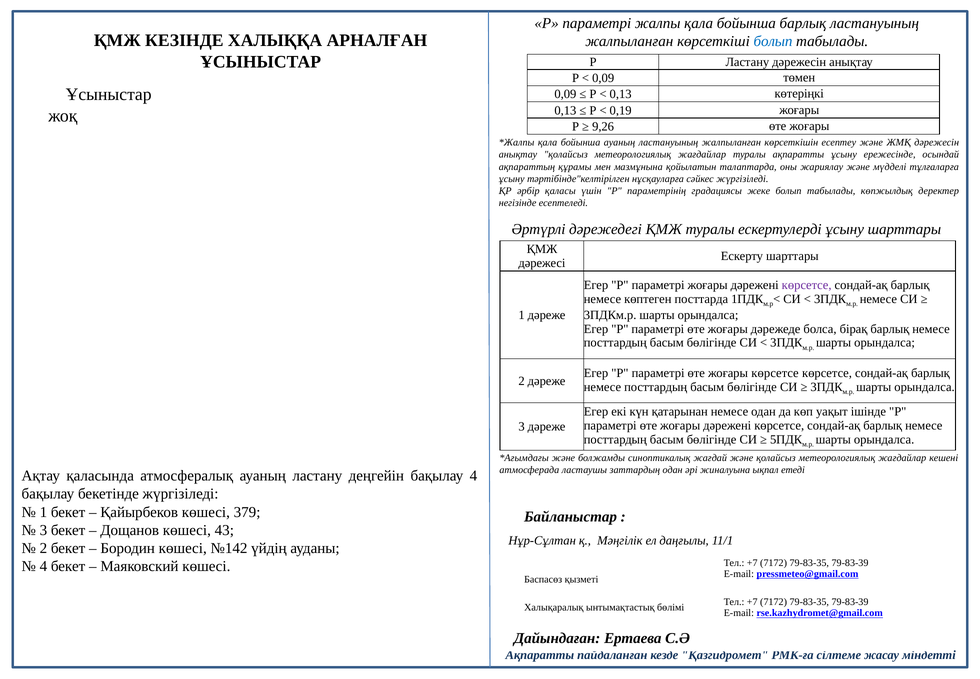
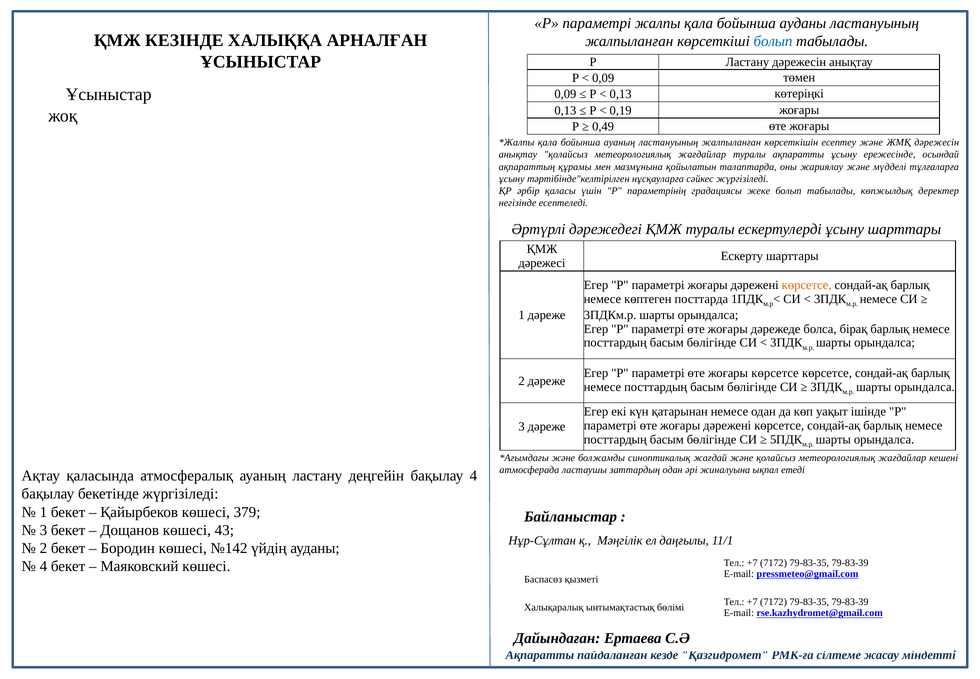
бойынша барлық: барлық -> ауданы (803, 23)
9,26: 9,26 -> 0,49 (603, 127)
көрсетсе colour: purple -> orange (807, 285)
